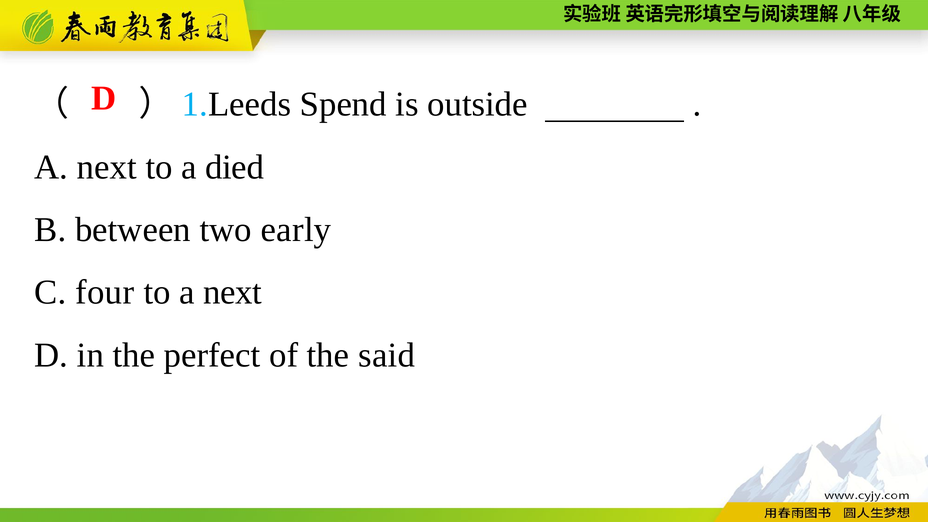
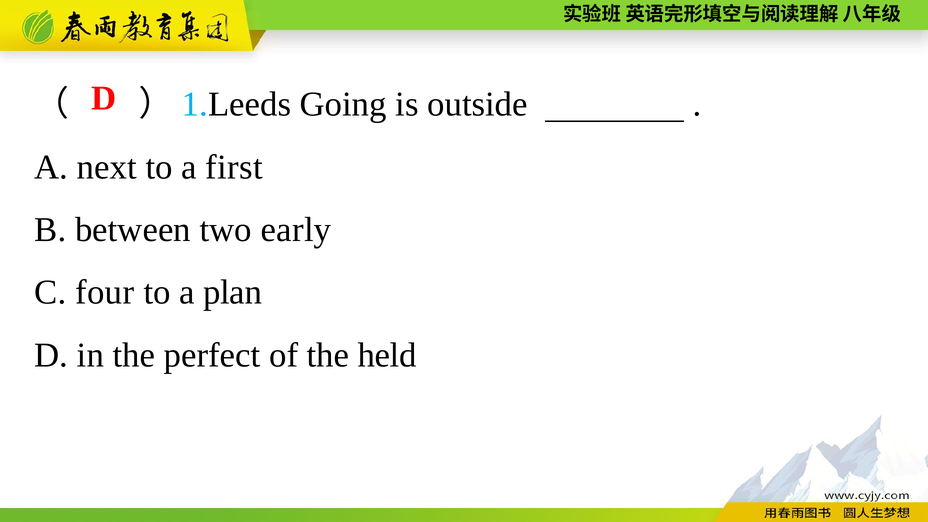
Spend: Spend -> Going (343, 104)
died: died -> first (234, 167)
to a next: next -> plan (233, 292)
said: said -> held (387, 355)
